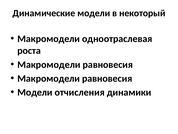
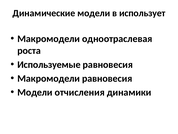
некоторый: некоторый -> использует (142, 13)
Макромодели: Макромодели -> Используемые (49, 64)
